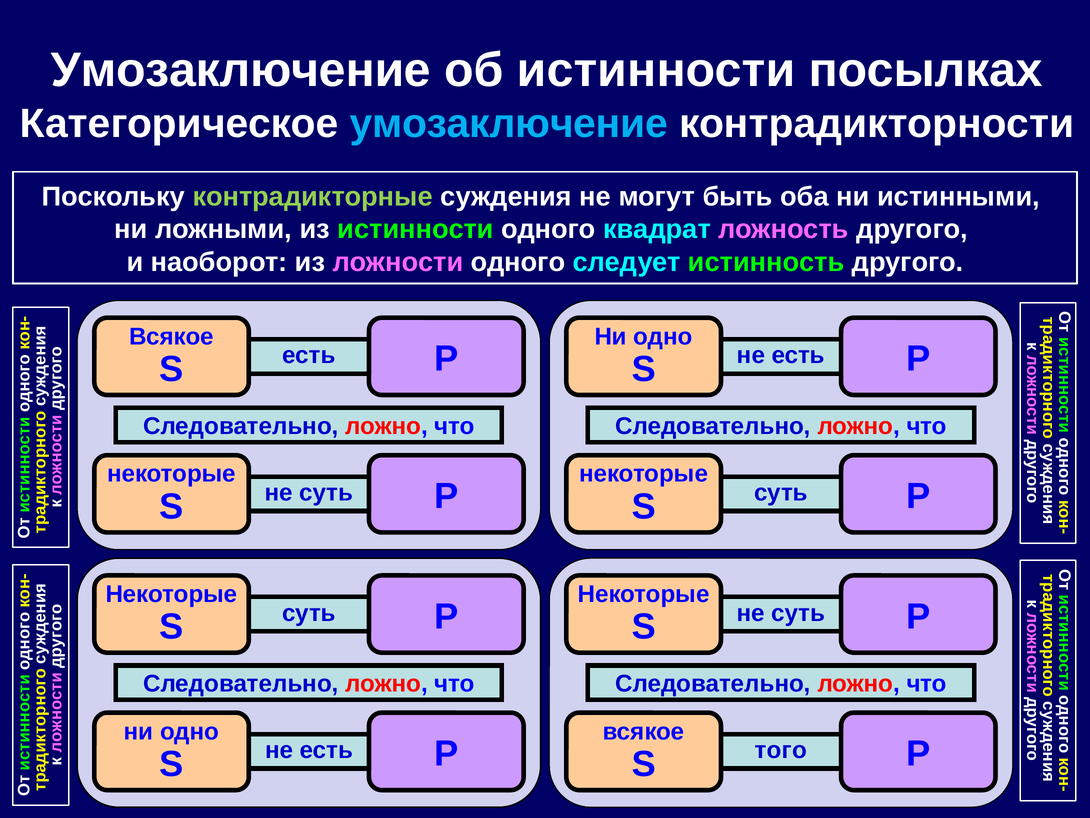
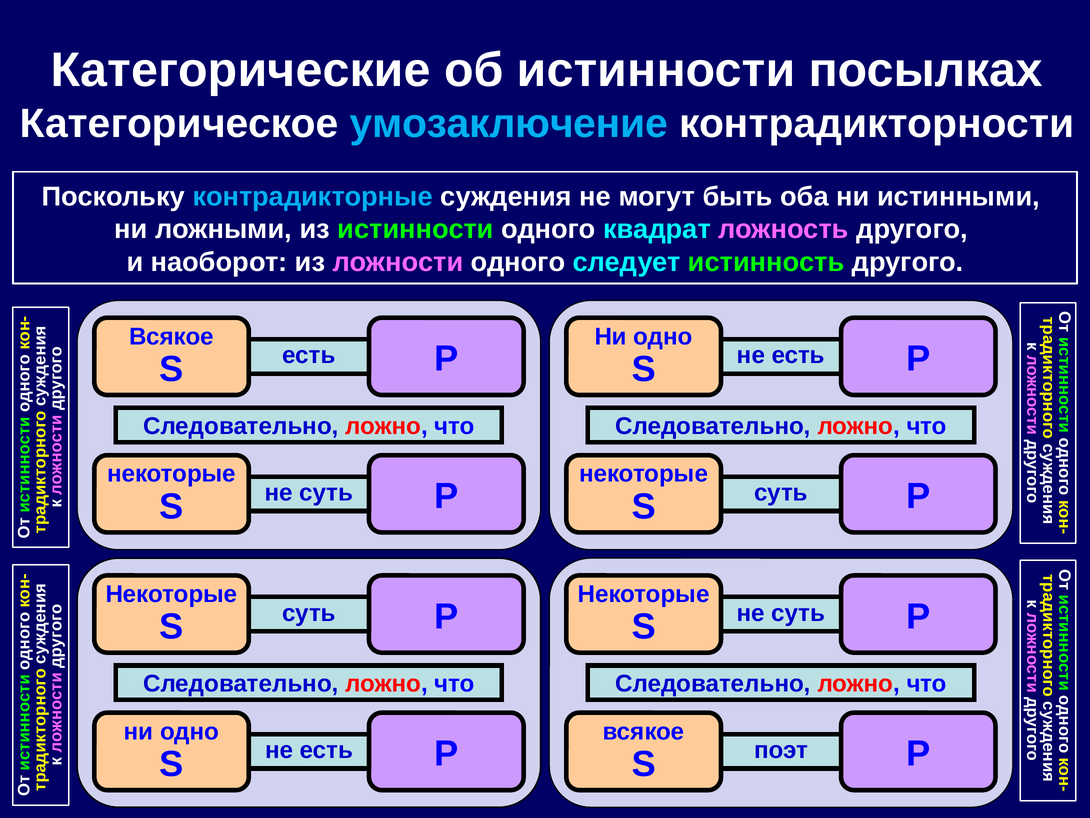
Умозаключение: Умозаключение -> Категорические (241, 70)
контрадикторные colour: light green -> light blue (313, 197)
того: того -> поэт (781, 750)
